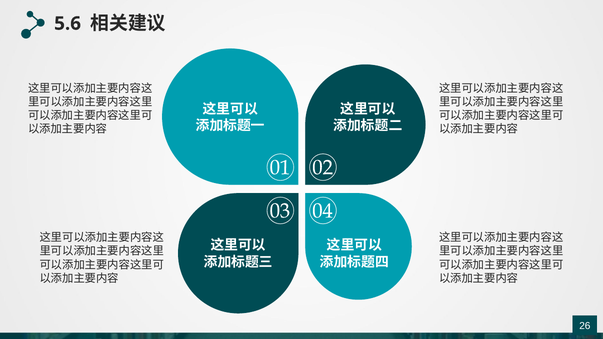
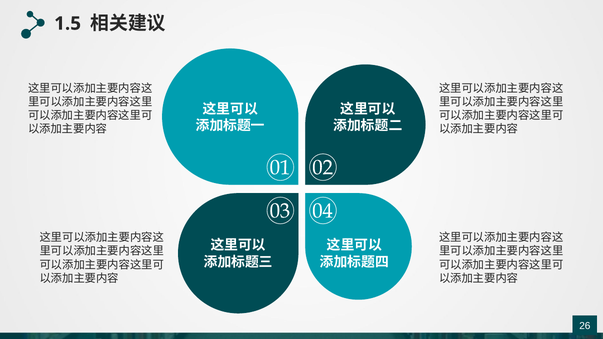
5.6: 5.6 -> 1.5 (68, 24)
